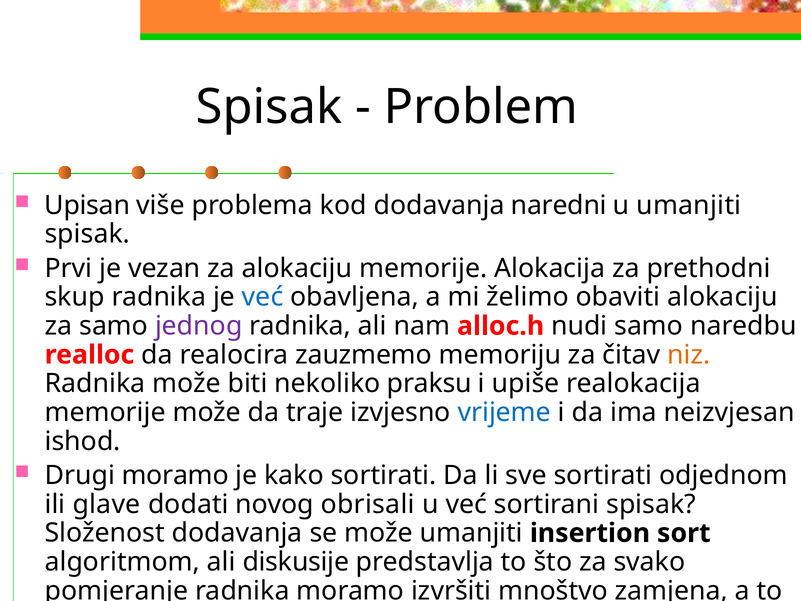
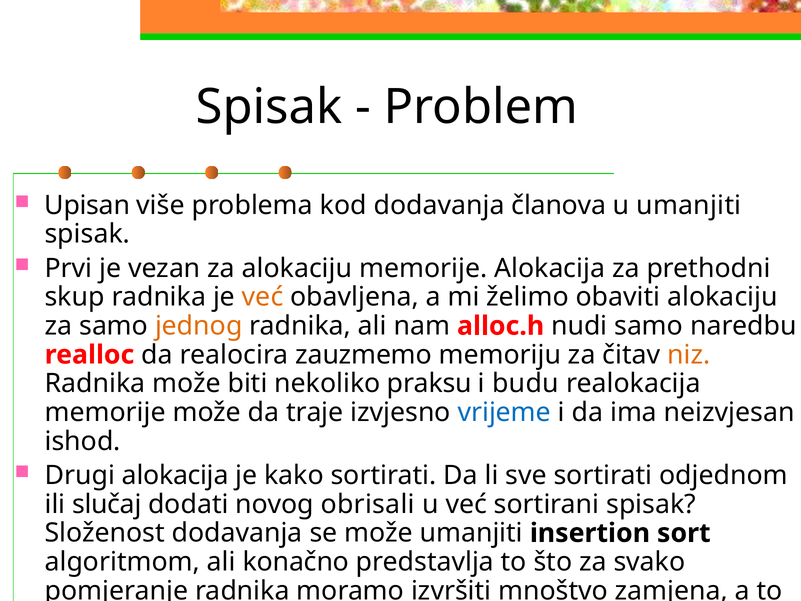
naredni: naredni -> članova (559, 205)
već colour: blue -> orange (263, 297)
jednog colour: purple -> orange (199, 326)
upiše: upiše -> budu (525, 383)
Drugi moramo: moramo -> alokacija (175, 475)
glave: glave -> slučaj (107, 504)
diskusije: diskusije -> konačno (296, 562)
